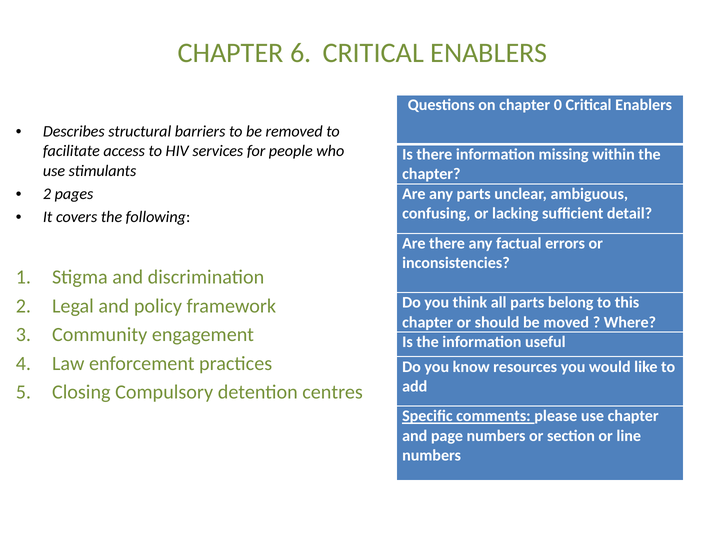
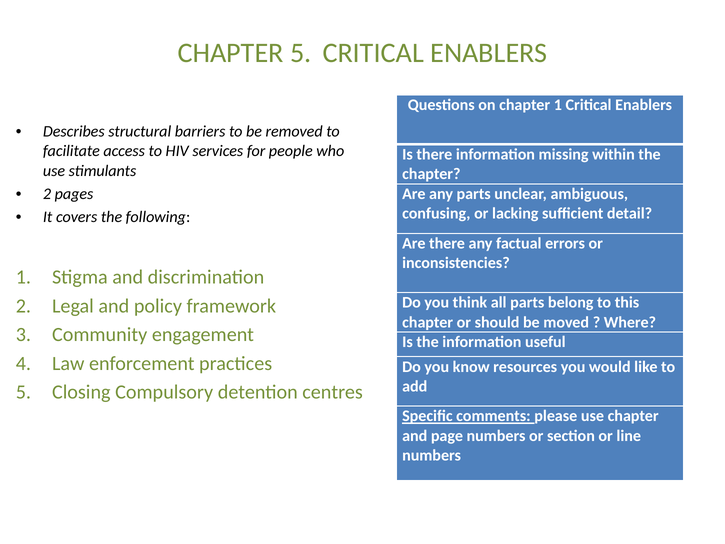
CHAPTER 6: 6 -> 5 (301, 53)
chapter 0: 0 -> 1 (558, 105)
